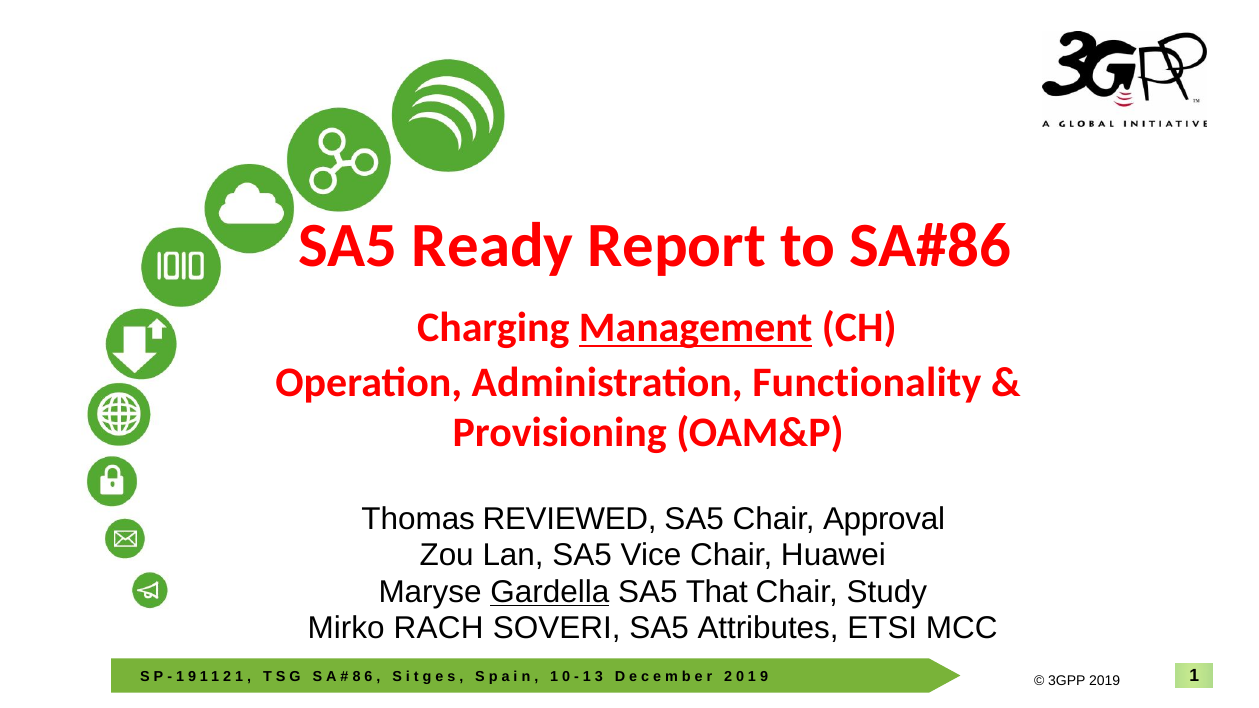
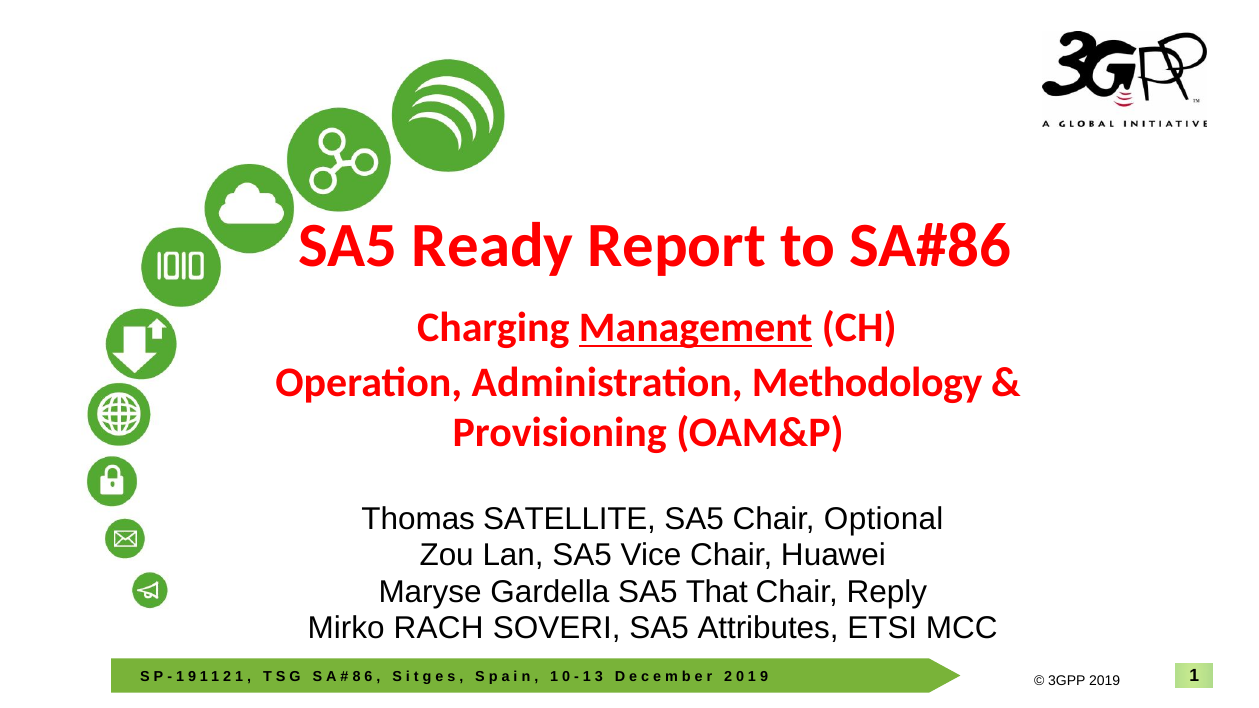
Functionality: Functionality -> Methodology (867, 383)
REVIEWED: REVIEWED -> SATELLITE (570, 519)
Approval: Approval -> Optional (884, 519)
Gardella underline: present -> none (550, 592)
Study: Study -> Reply (887, 592)
